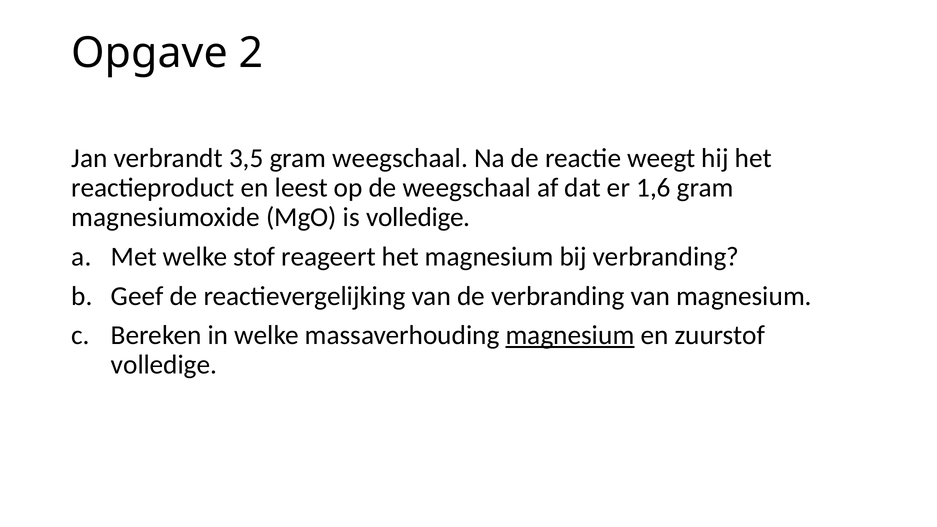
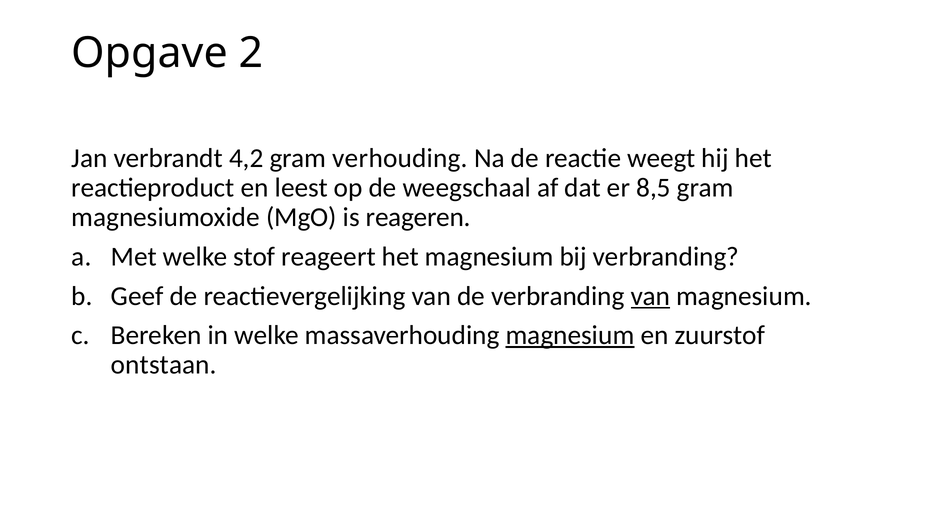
3,5: 3,5 -> 4,2 (246, 158)
gram weegschaal: weegschaal -> verhouding (400, 158)
1,6: 1,6 -> 8,5 (653, 188)
is volledige: volledige -> reageren (418, 217)
van underline: none -> present (651, 296)
volledige: volledige -> ontstaan (164, 365)
